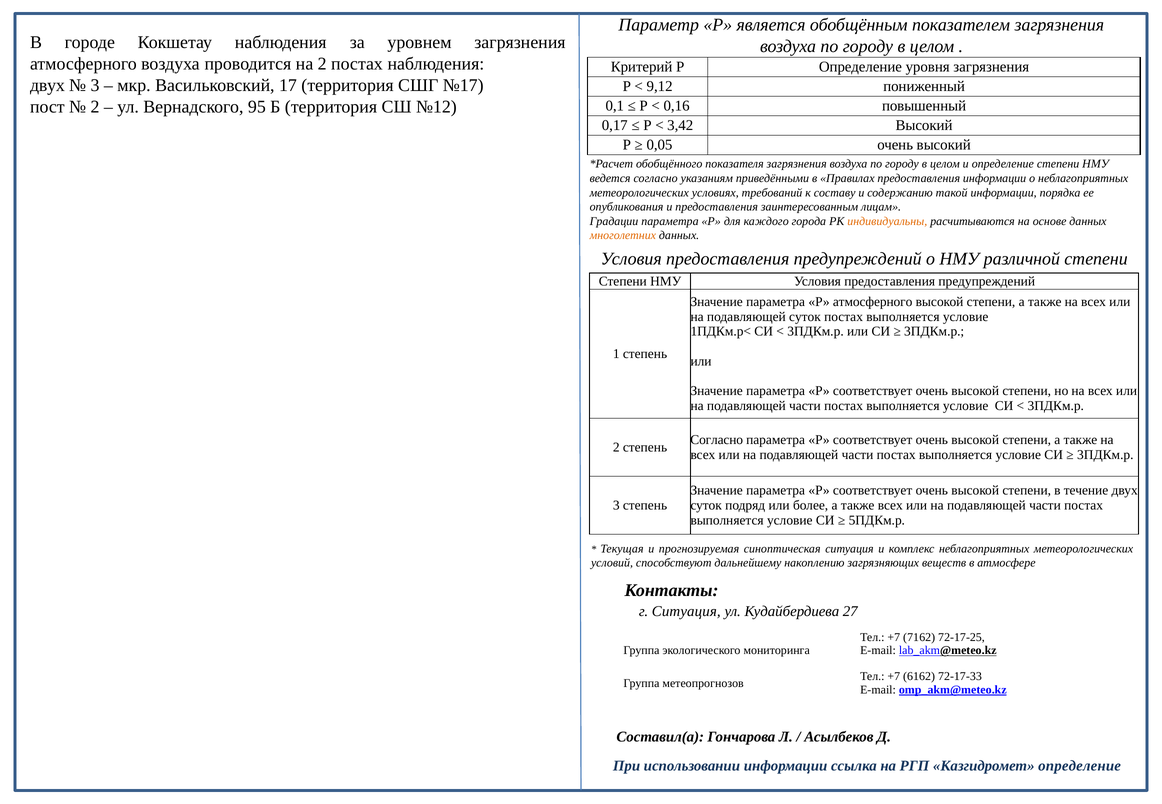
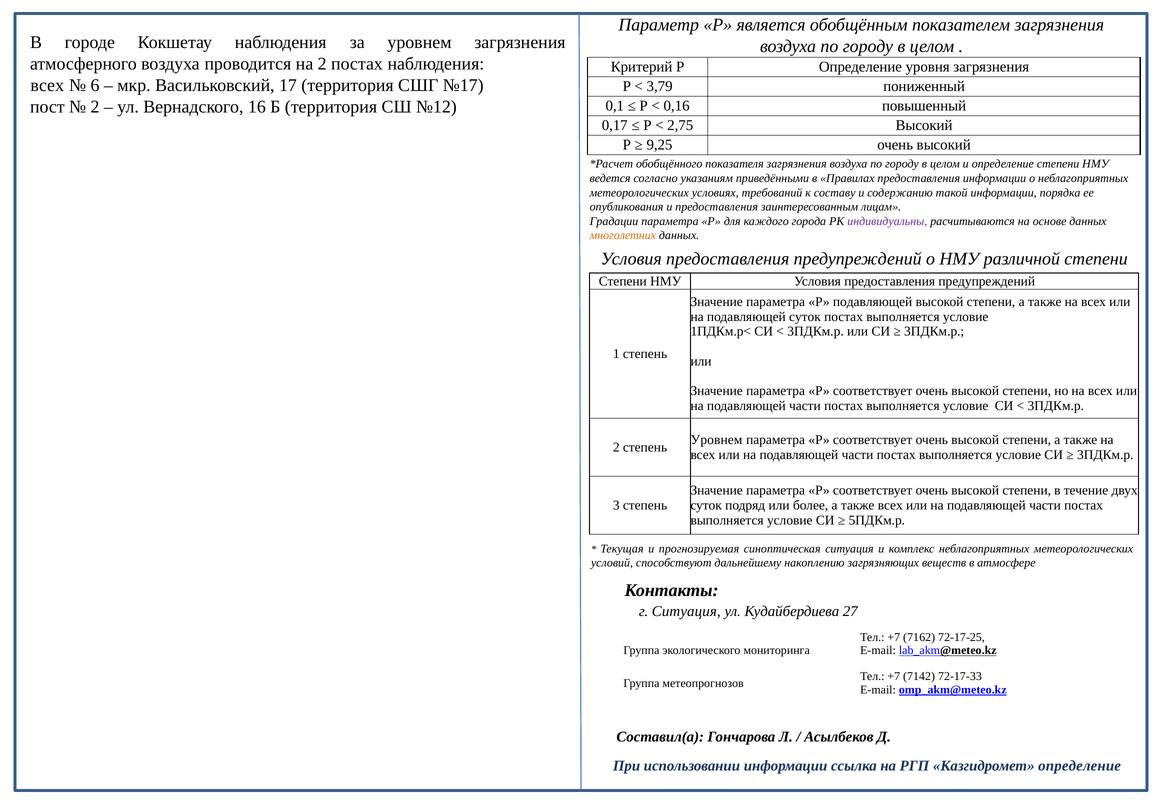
двух: двух -> всех (47, 85)
3: 3 -> 6 (95, 85)
9,12: 9,12 -> 3,79 (660, 86)
95: 95 -> 16 (257, 107)
3,42: 3,42 -> 2,75 (680, 125)
0,05: 0,05 -> 9,25 (659, 145)
индивидуальны colour: orange -> purple (887, 221)
Р атмосферного: атмосферного -> подавляющей (873, 302)
Согласно: Согласно -> Уровнем (717, 440)
6162: 6162 -> 7142 (919, 677)
